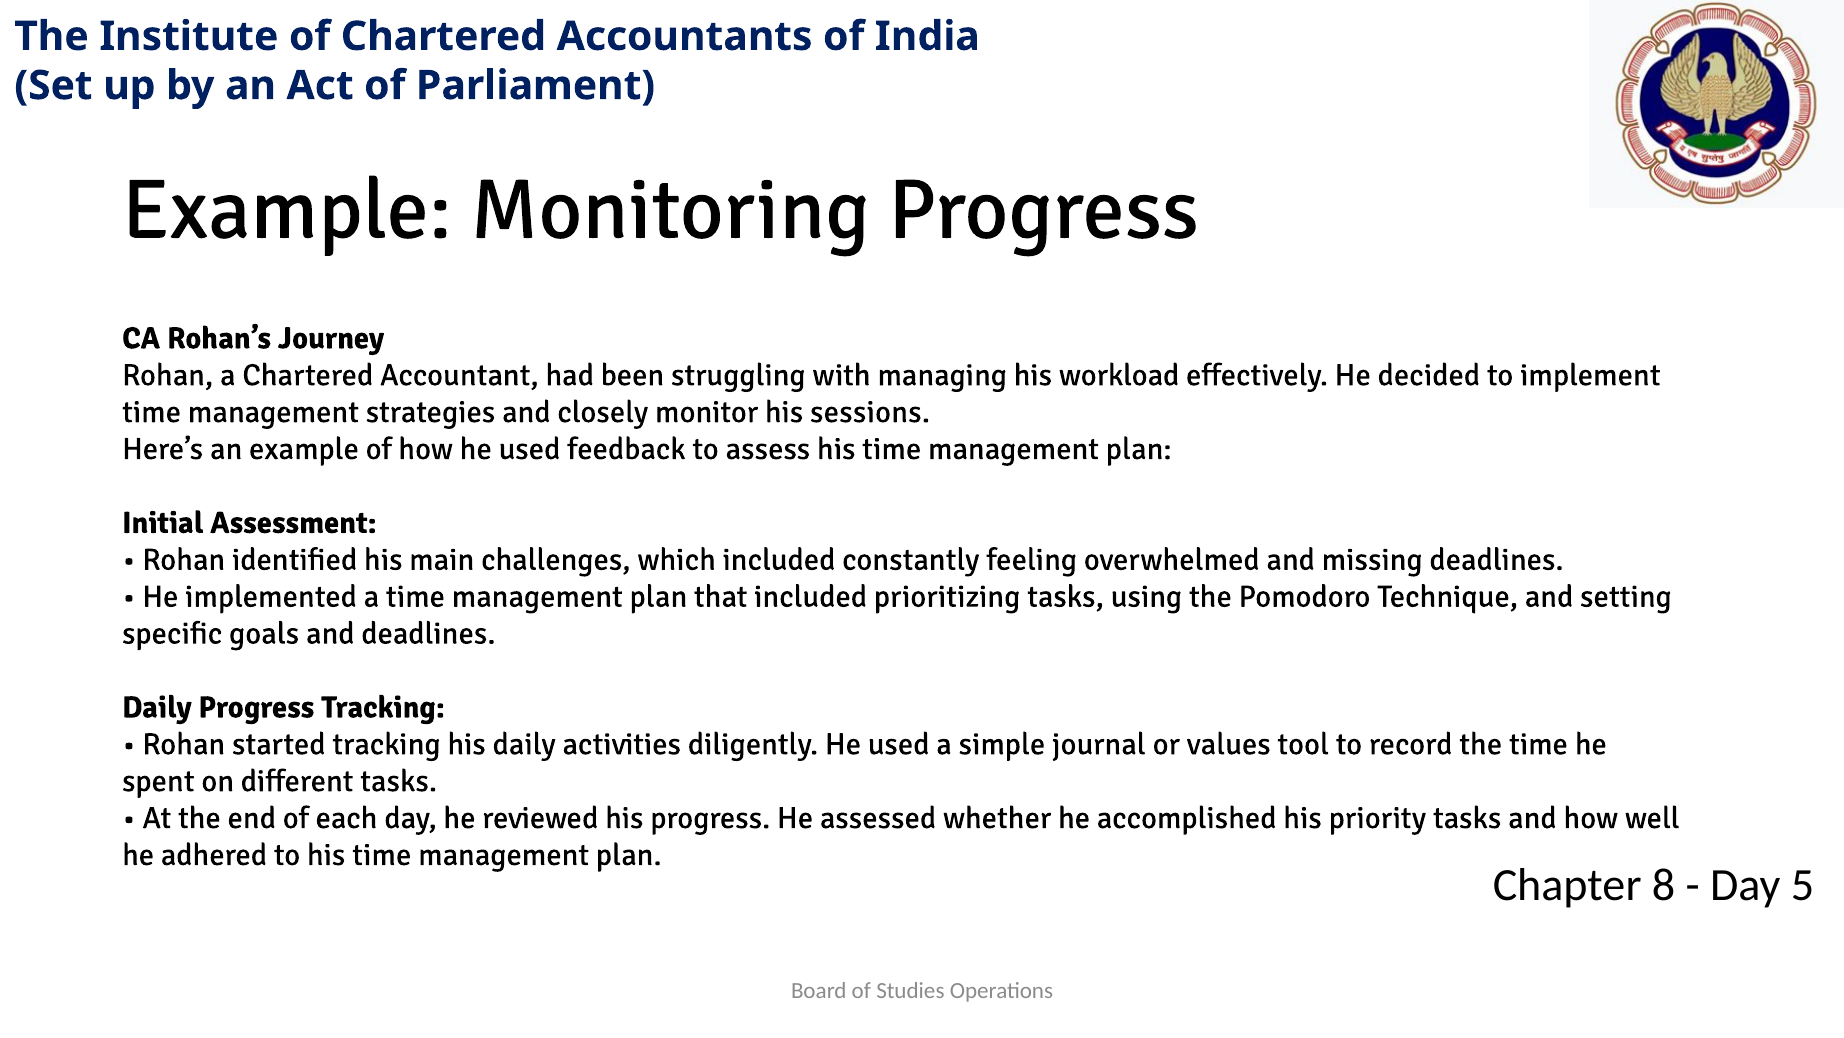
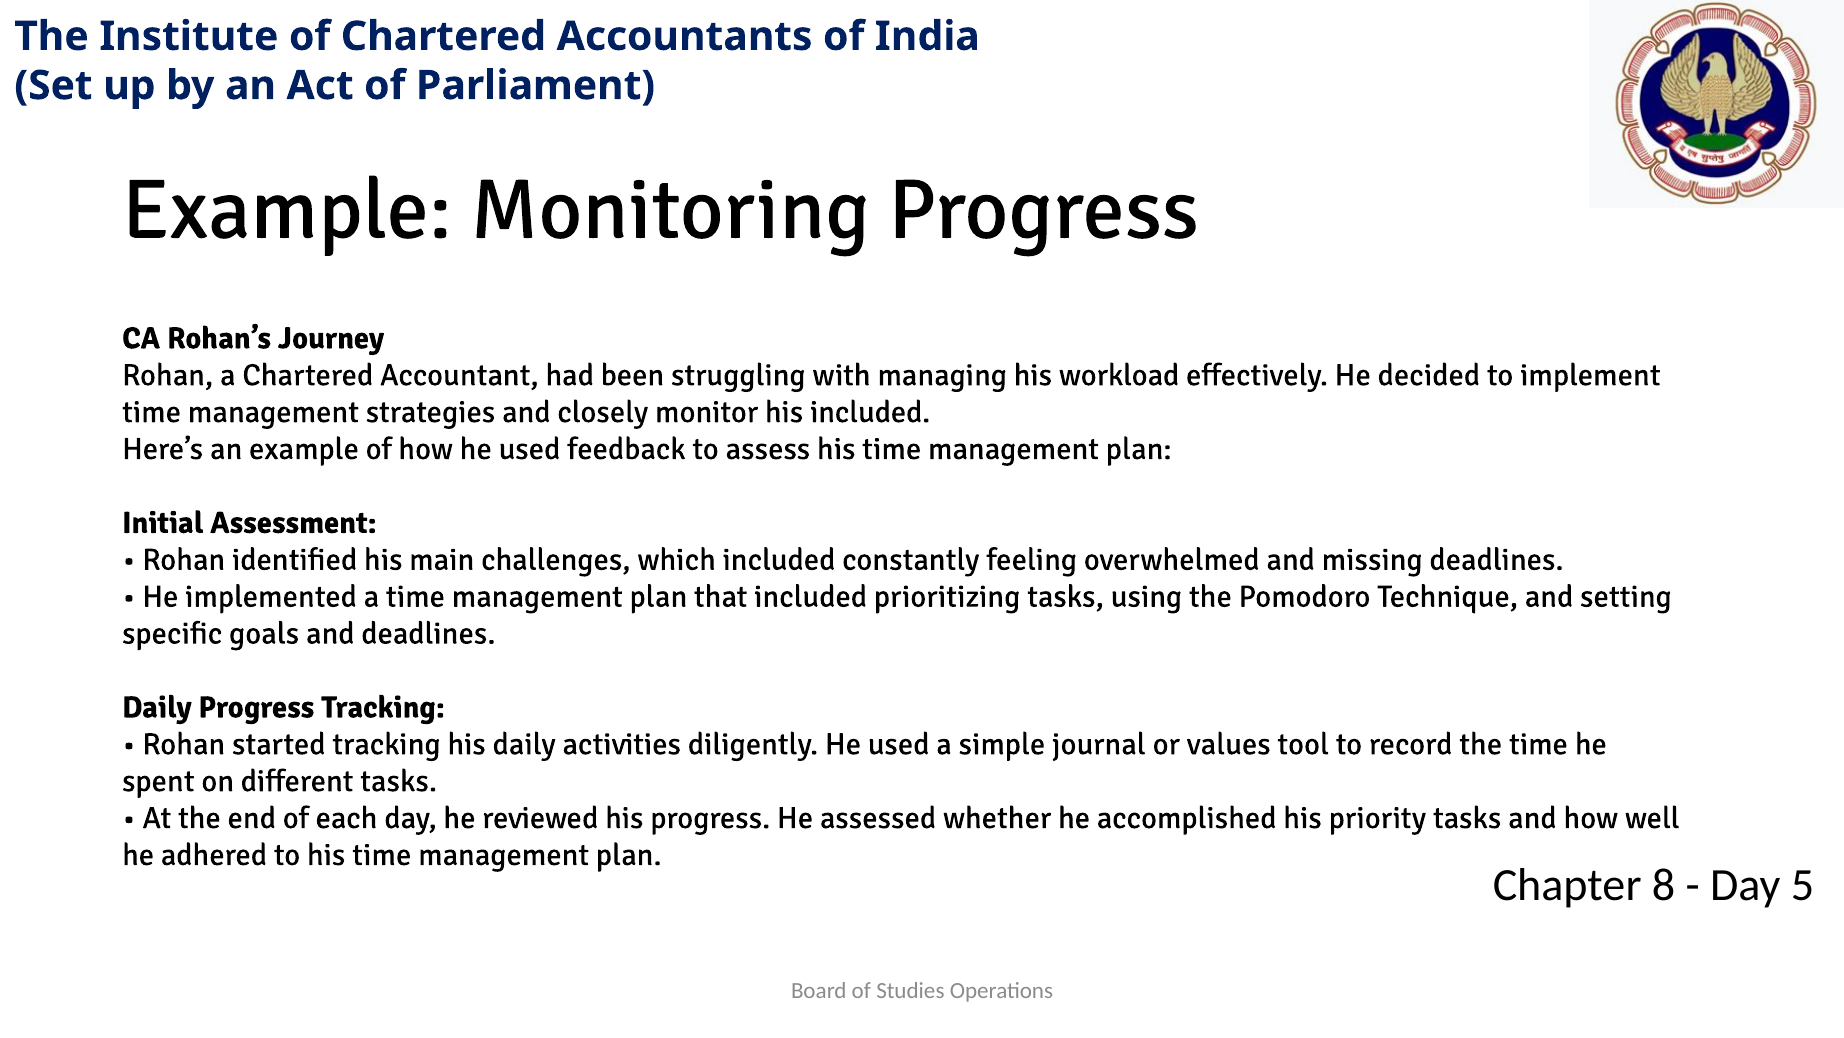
his sessions: sessions -> included (870, 412)
